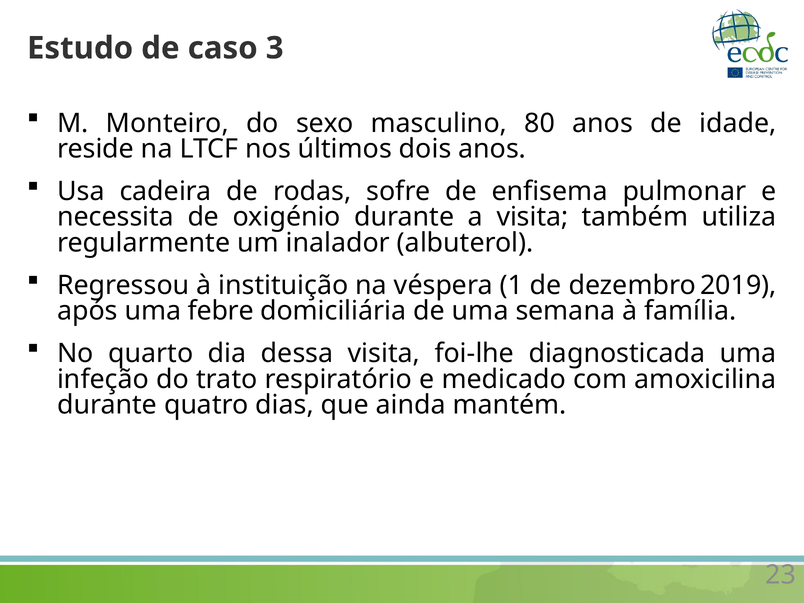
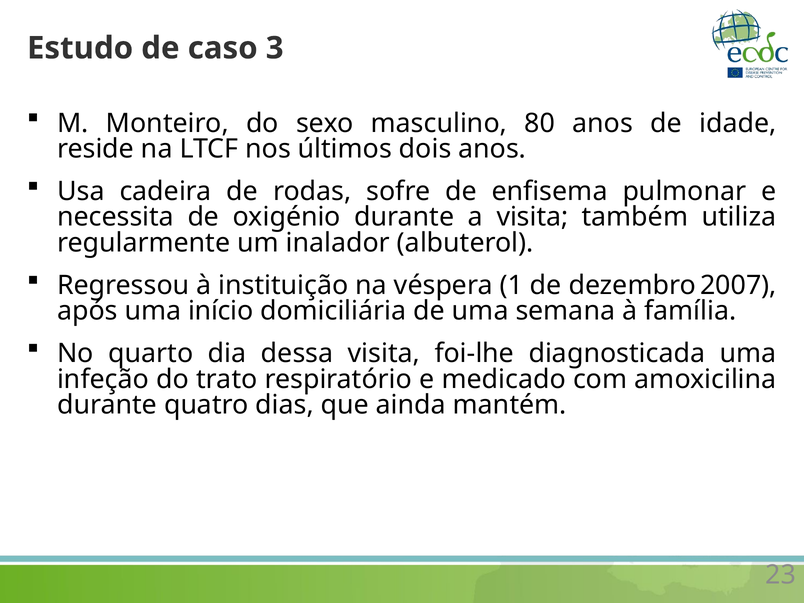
2019: 2019 -> 2007 (738, 285)
febre: febre -> início (221, 311)
